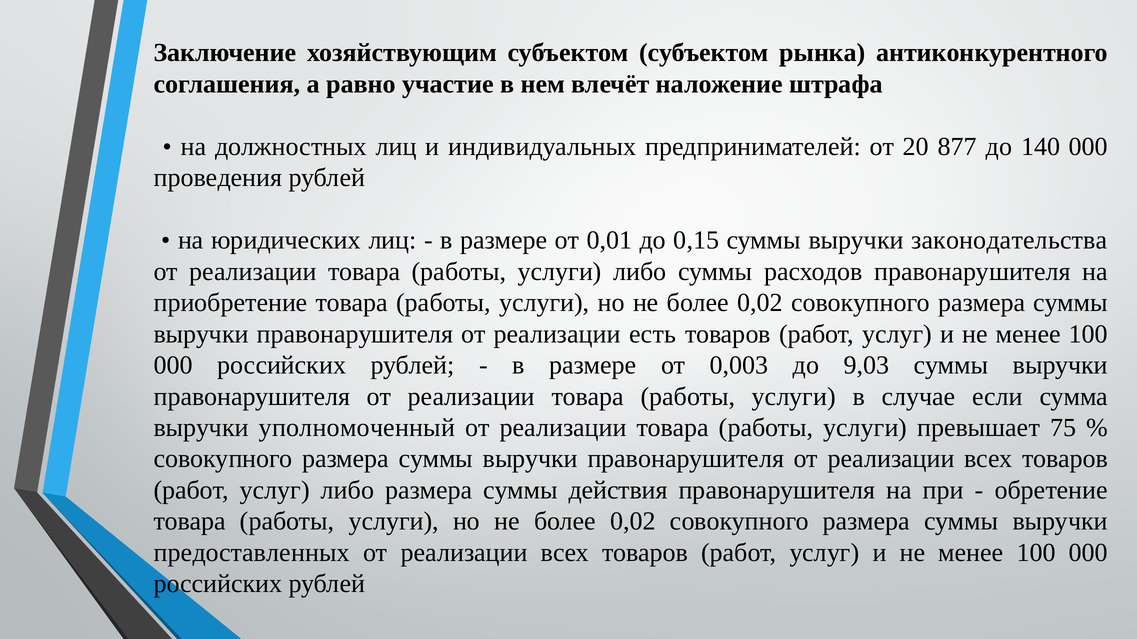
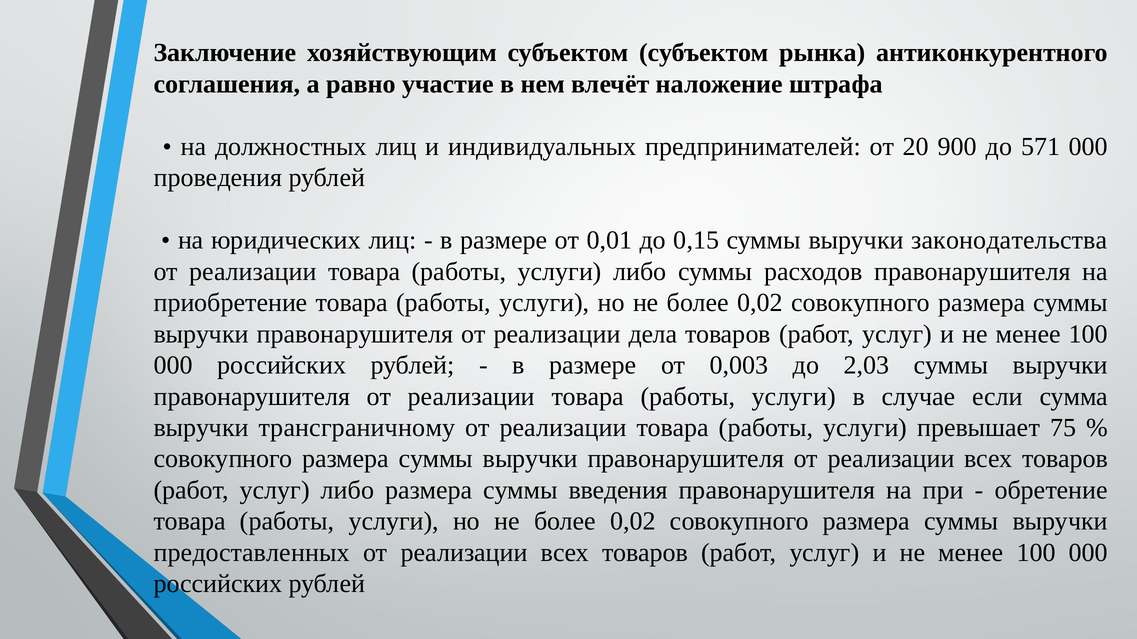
877: 877 -> 900 (957, 147)
140: 140 -> 571 (1041, 147)
есть: есть -> дела (653, 334)
9,03: 9,03 -> 2,03 (867, 366)
уполномоченный: уполномоченный -> трансграничному (357, 428)
действия: действия -> введения (618, 491)
